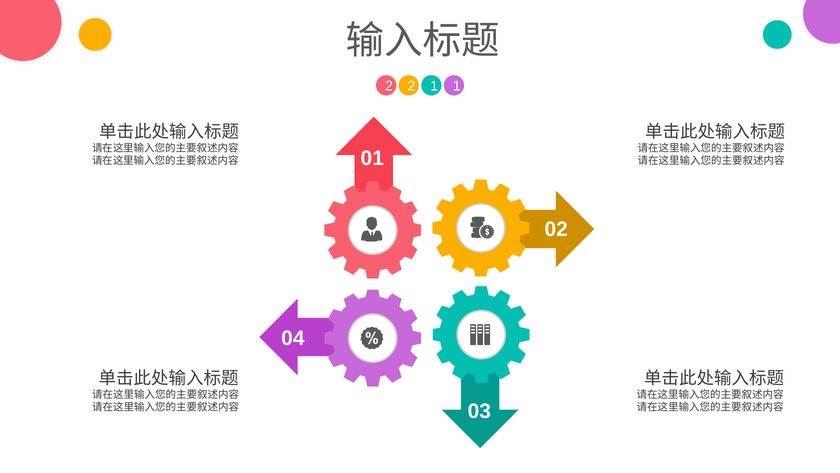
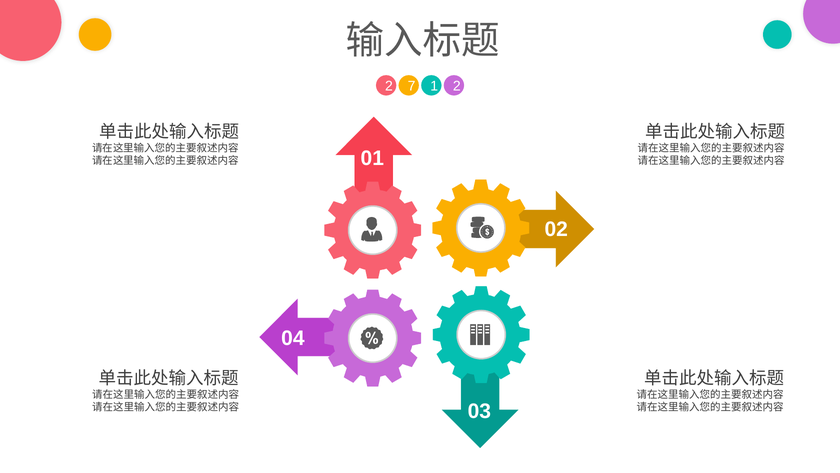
2 2: 2 -> 7 (412, 86)
1 1: 1 -> 2 (457, 86)
